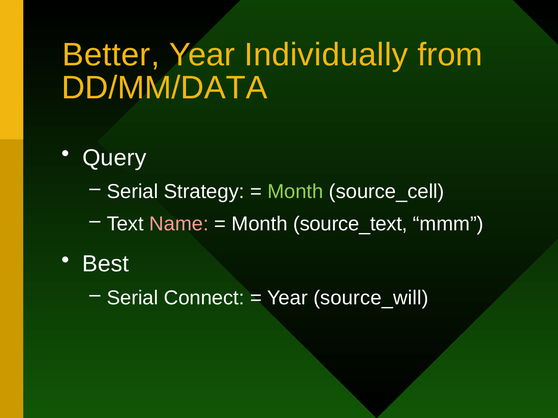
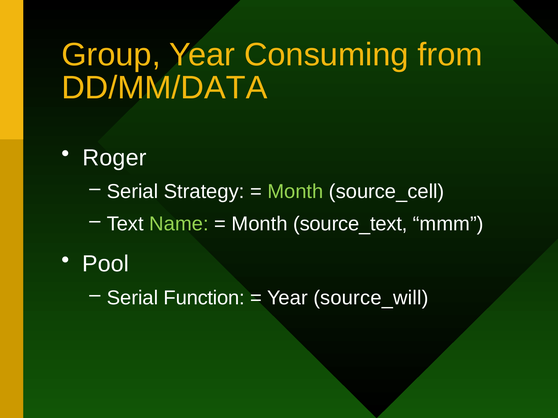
Better: Better -> Group (111, 55)
Individually: Individually -> Consuming (326, 55)
Query: Query -> Roger (114, 158)
Name colour: pink -> light green (179, 224)
Best: Best -> Pool (106, 264)
Connect: Connect -> Function (204, 298)
